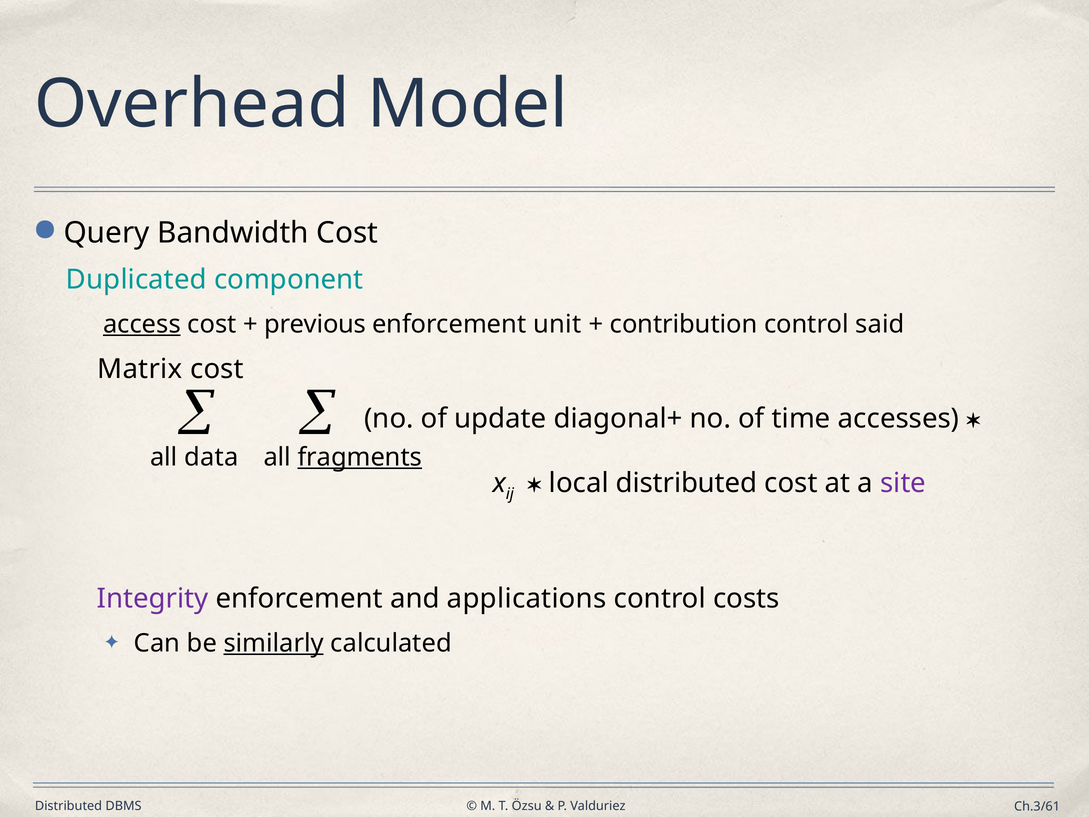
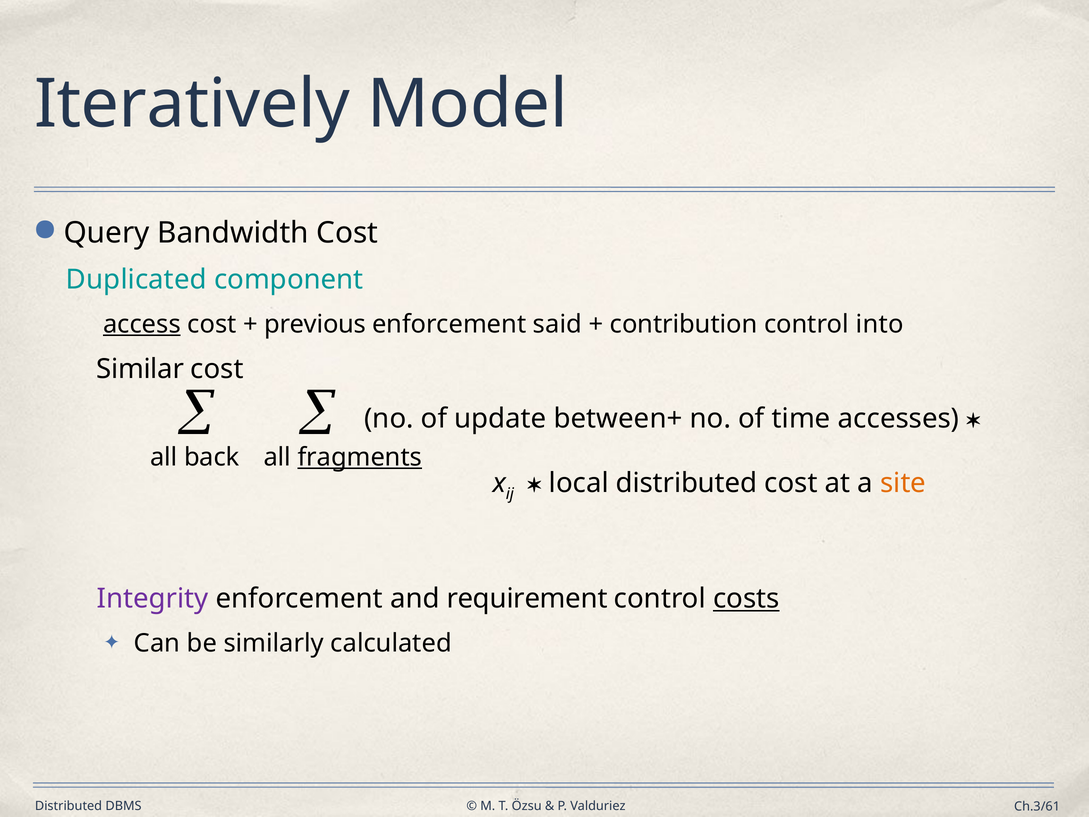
Overhead: Overhead -> Iteratively (192, 104)
unit: unit -> said (557, 324)
said: said -> into (880, 324)
Matrix: Matrix -> Similar (140, 369)
diagonal+: diagonal+ -> between+ (618, 419)
data: data -> back (212, 457)
site colour: purple -> orange (903, 483)
applications: applications -> requirement (527, 599)
costs underline: none -> present (746, 599)
similarly underline: present -> none (274, 643)
